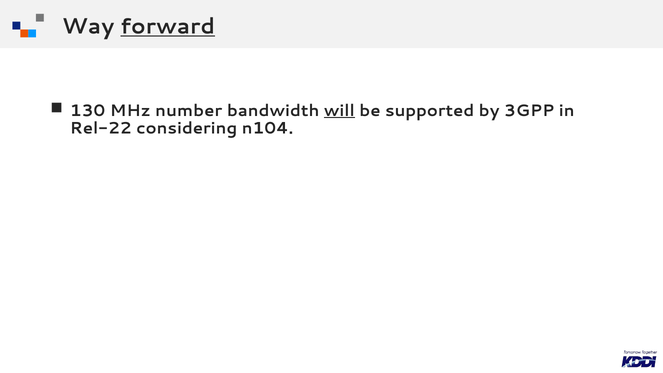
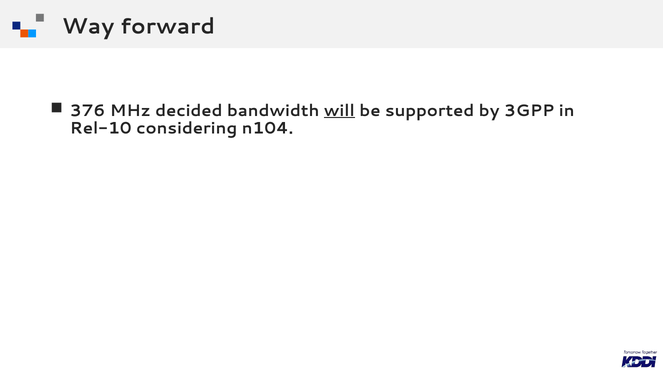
forward underline: present -> none (168, 27)
130: 130 -> 376 (88, 111)
number: number -> decided (189, 111)
Rel-22: Rel-22 -> Rel-10 (101, 128)
